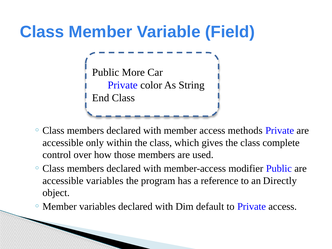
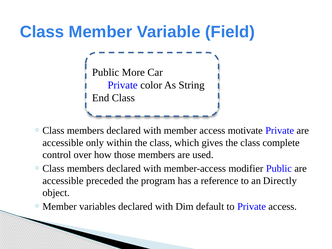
methods: methods -> motivate (245, 131)
accessible variables: variables -> preceded (105, 181)
